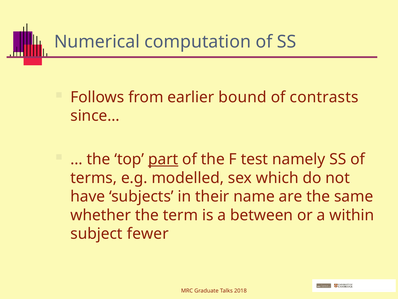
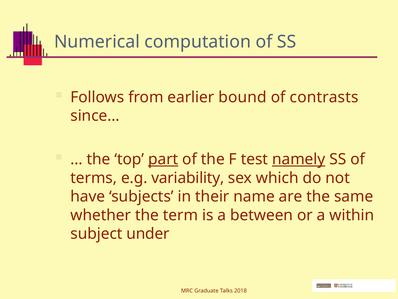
namely underline: none -> present (299, 159)
modelled: modelled -> variability (188, 178)
fewer: fewer -> under (148, 233)
